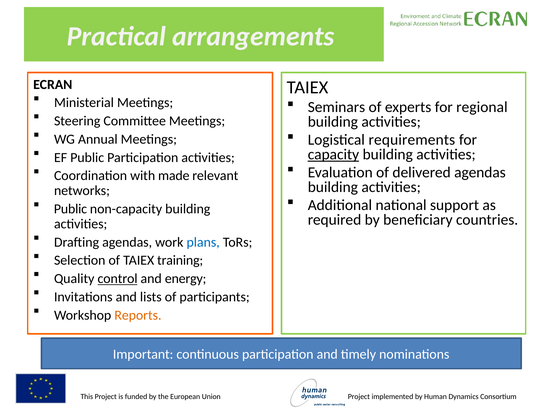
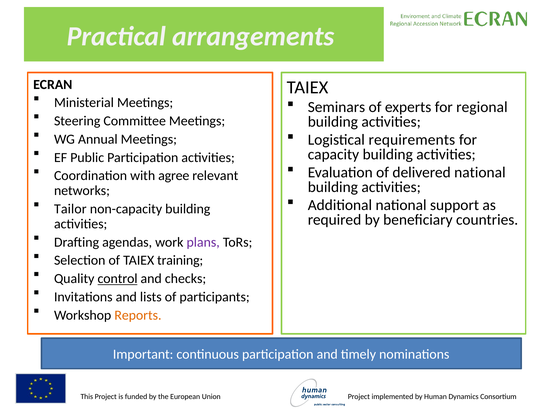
capacity underline: present -> none (333, 155)
delivered agendas: agendas -> national (480, 173)
made: made -> agree (174, 176)
Public: Public -> Tailor (70, 209)
plans colour: blue -> purple (203, 242)
energy: energy -> checks (186, 279)
